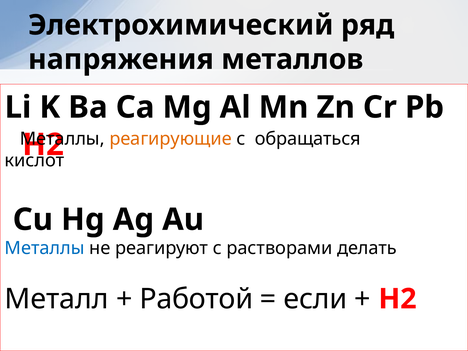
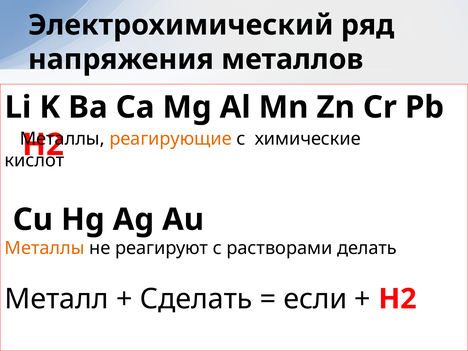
обращаться: обращаться -> химические (308, 139)
Металлы colour: blue -> orange (45, 248)
Работой: Работой -> Сделать (196, 299)
